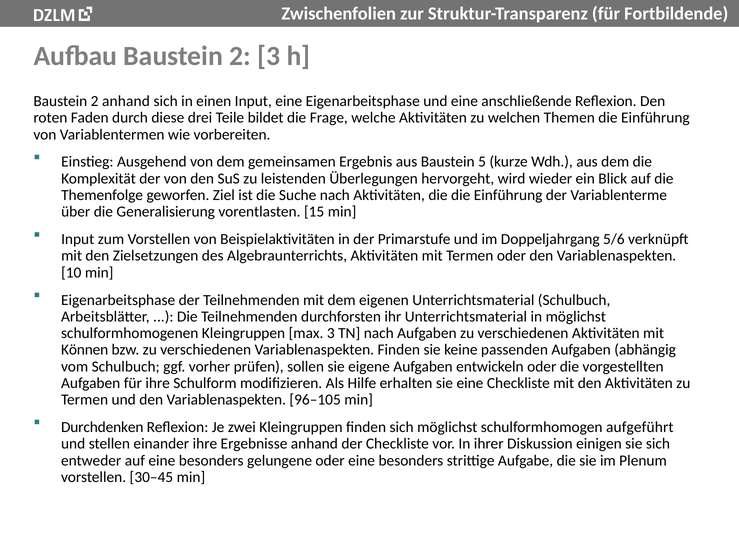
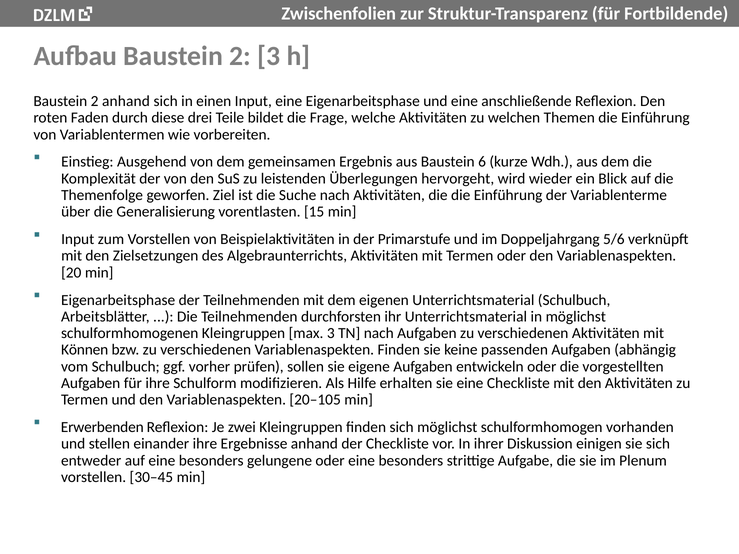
5: 5 -> 6 (482, 162)
10: 10 -> 20 (71, 273)
96–105: 96–105 -> 20–105 (315, 400)
Durchdenken: Durchdenken -> Erwerbenden (102, 427)
aufgeführt: aufgeführt -> vorhanden (640, 427)
